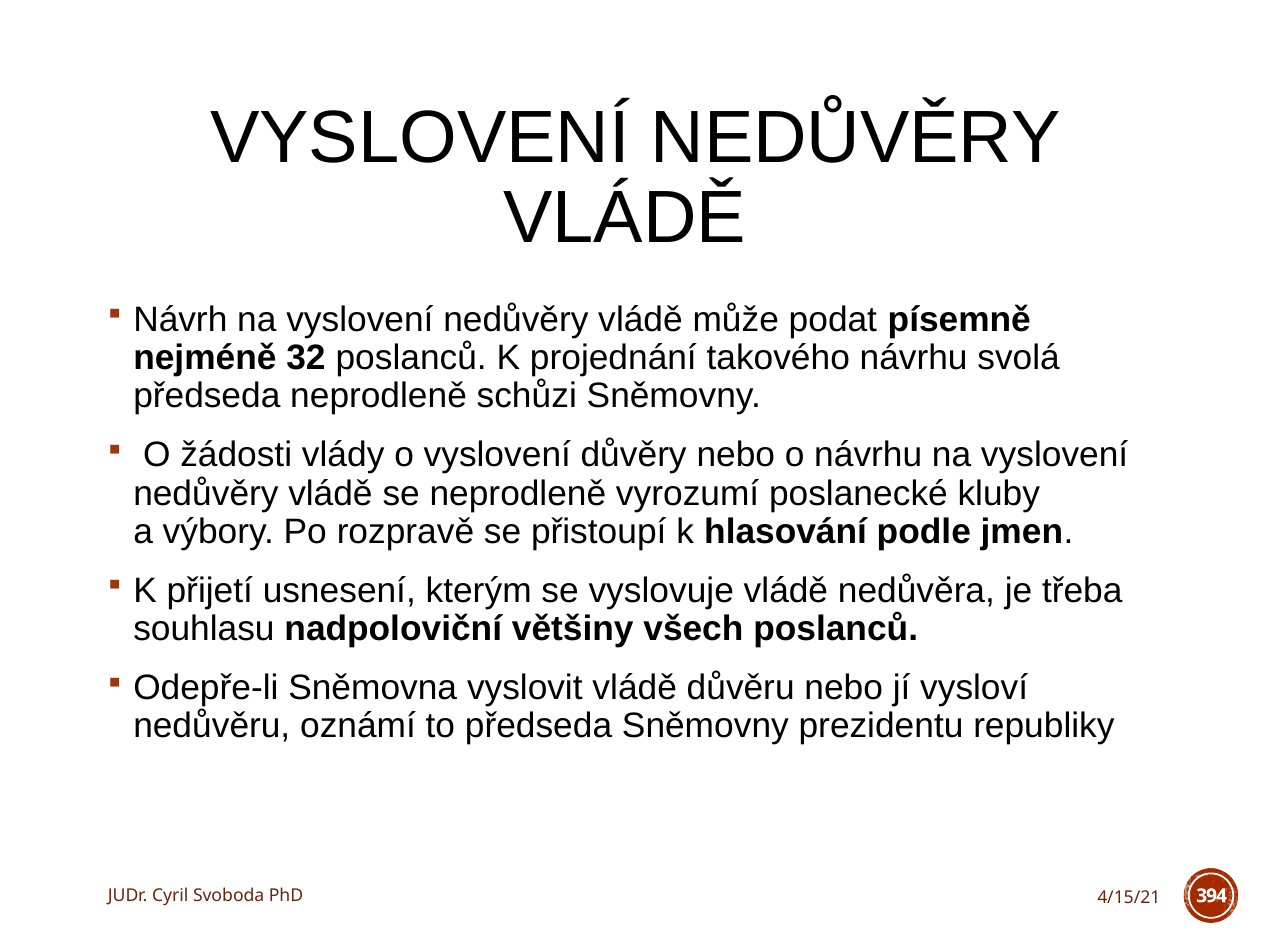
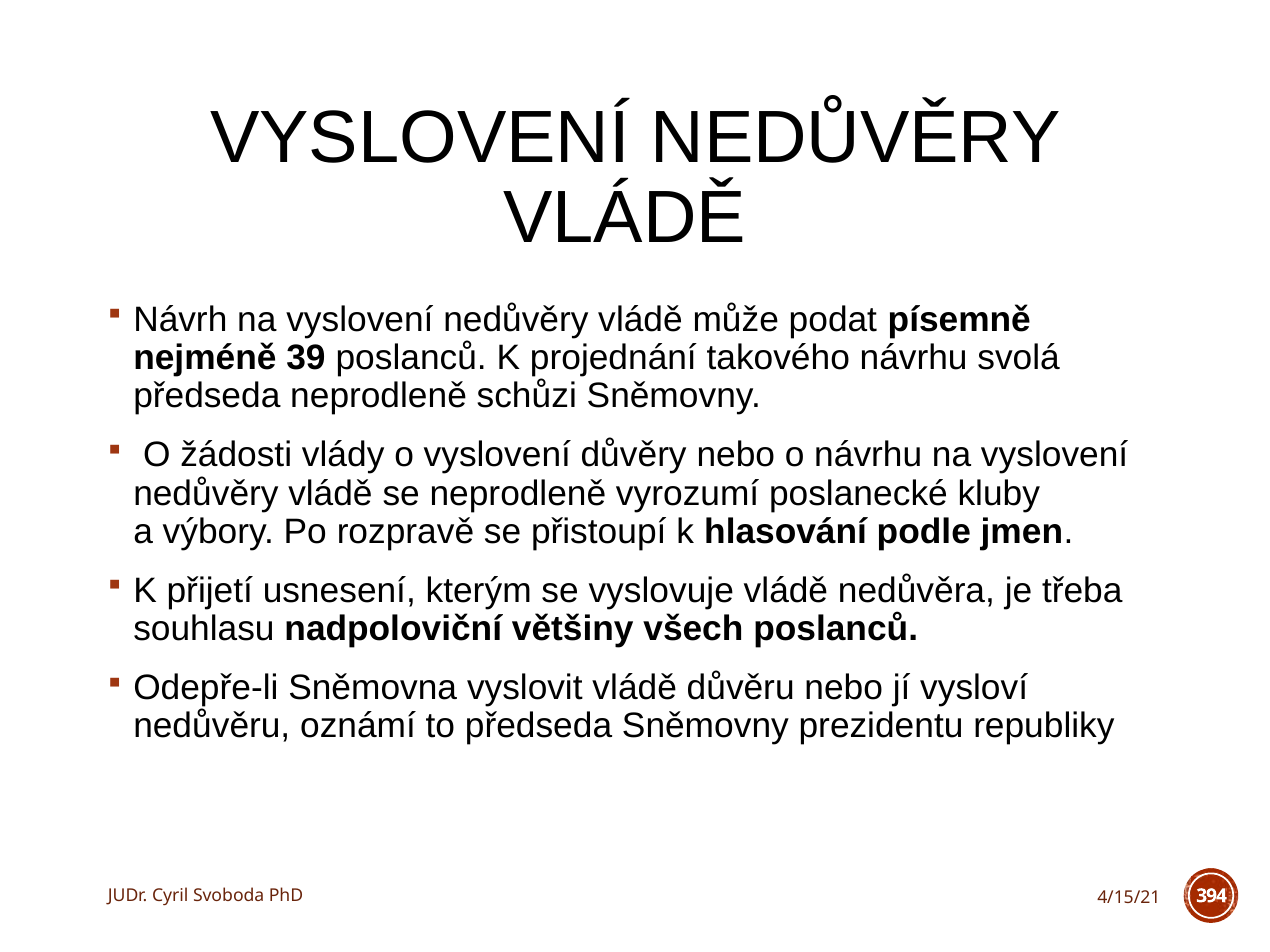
32: 32 -> 39 (306, 358)
